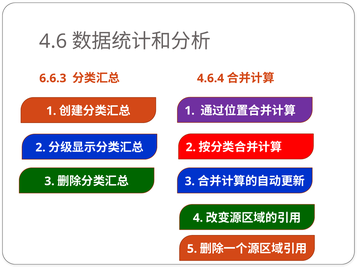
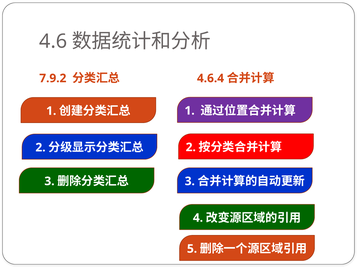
6.6.3: 6.6.3 -> 7.9.2 (53, 78)
